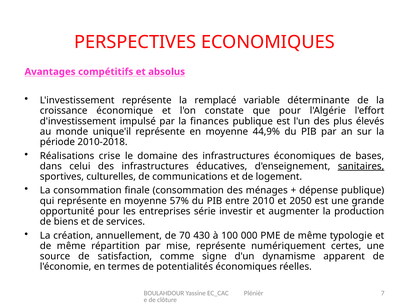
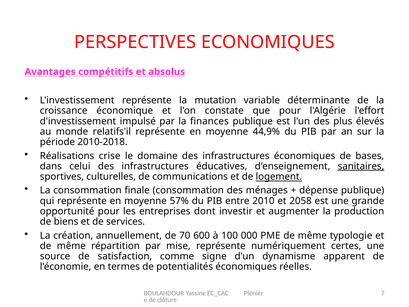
remplacé: remplacé -> mutation (215, 100)
unique'il: unique'il -> relatifs'il (112, 132)
logement underline: none -> present (279, 177)
2050: 2050 -> 2058 (301, 201)
série: série -> dont (205, 211)
430: 430 -> 600 (202, 235)
